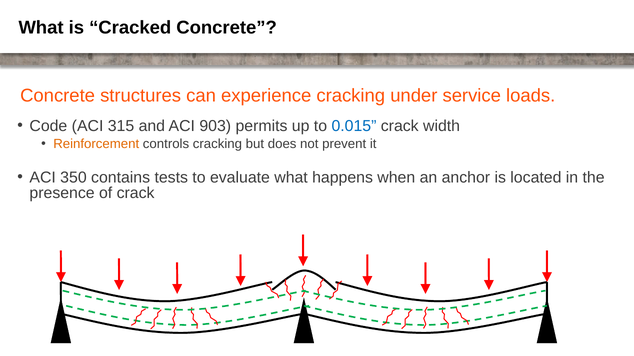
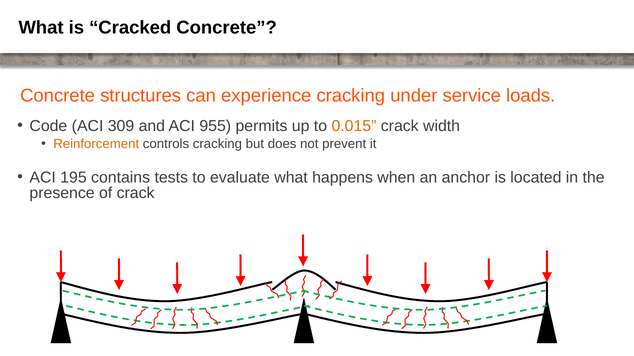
315: 315 -> 309 (121, 126)
903: 903 -> 955 (215, 126)
0.015 colour: blue -> orange (354, 126)
350: 350 -> 195 (73, 178)
